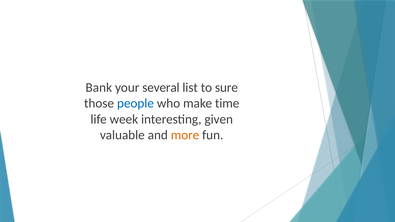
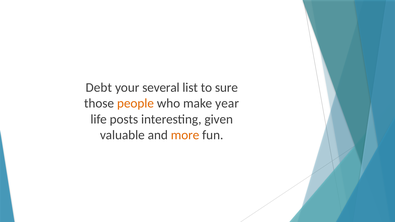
Bank: Bank -> Debt (99, 88)
people colour: blue -> orange (135, 103)
time: time -> year (227, 103)
week: week -> posts (124, 119)
